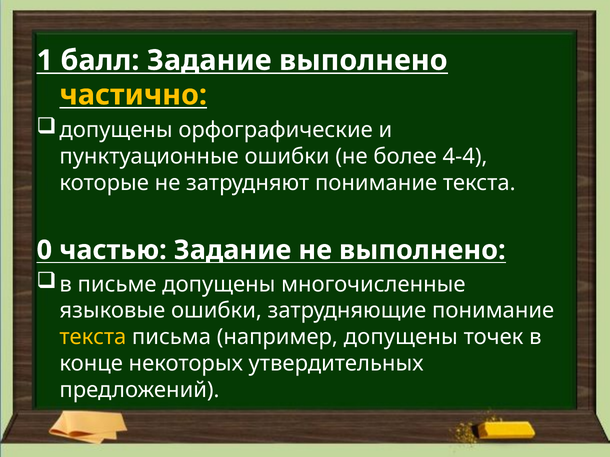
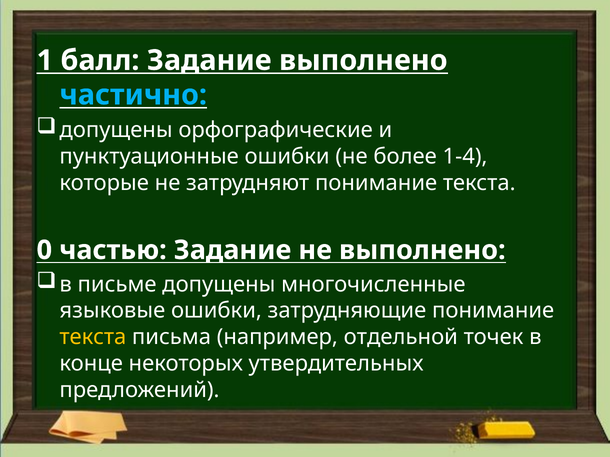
частично colour: yellow -> light blue (133, 95)
4-4: 4-4 -> 1-4 (465, 157)
например допущены: допущены -> отдельной (401, 337)
